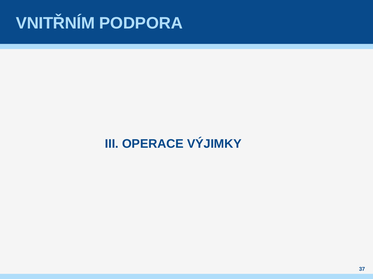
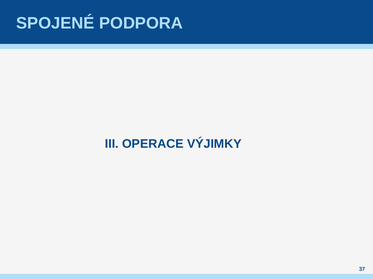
VNITŘNÍM: VNITŘNÍM -> SPOJENÉ (55, 23)
